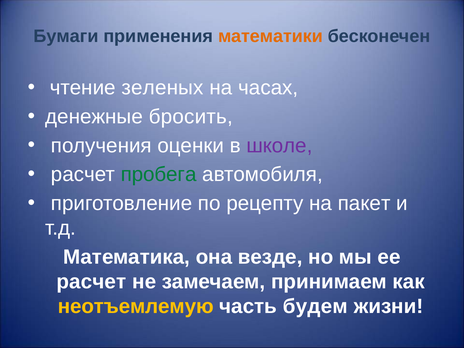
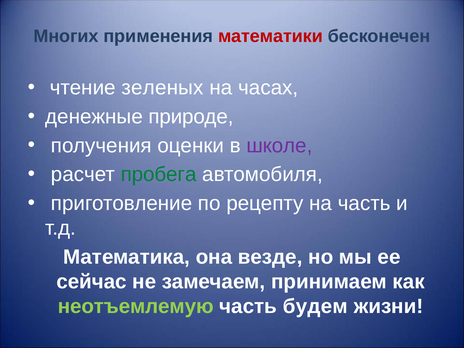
Бумаги: Бумаги -> Многих (66, 36)
математики colour: orange -> red (270, 36)
бросить: бросить -> природе (191, 117)
на пакет: пакет -> часть (364, 203)
расчет: расчет -> сейчас (92, 282)
неотъемлемую colour: yellow -> light green (136, 307)
